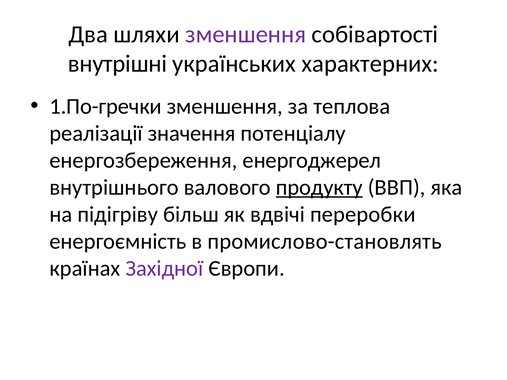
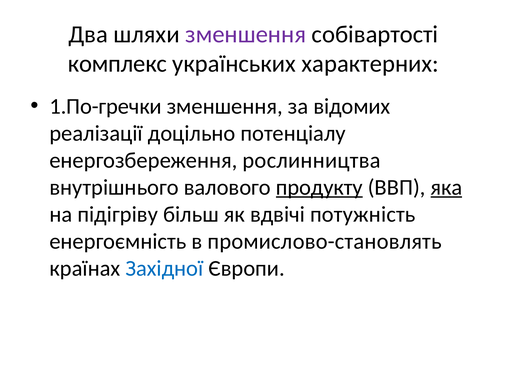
внутрішні: внутрішні -> комплекс (117, 64)
теплова: теплова -> відомих (352, 106)
значення: значення -> доцільно (192, 133)
енергоджерел: енергоджерел -> рослинництва (312, 160)
яка underline: none -> present (446, 187)
переробки: переробки -> потужність (363, 215)
Західної colour: purple -> blue (164, 269)
